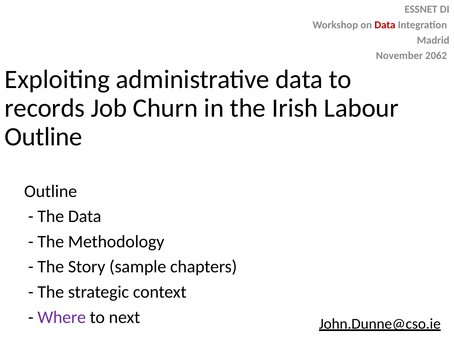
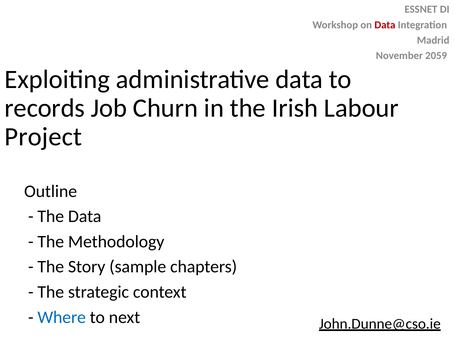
2062: 2062 -> 2059 (436, 56)
Outline: Outline -> Project (43, 137)
Where colour: purple -> blue (62, 318)
